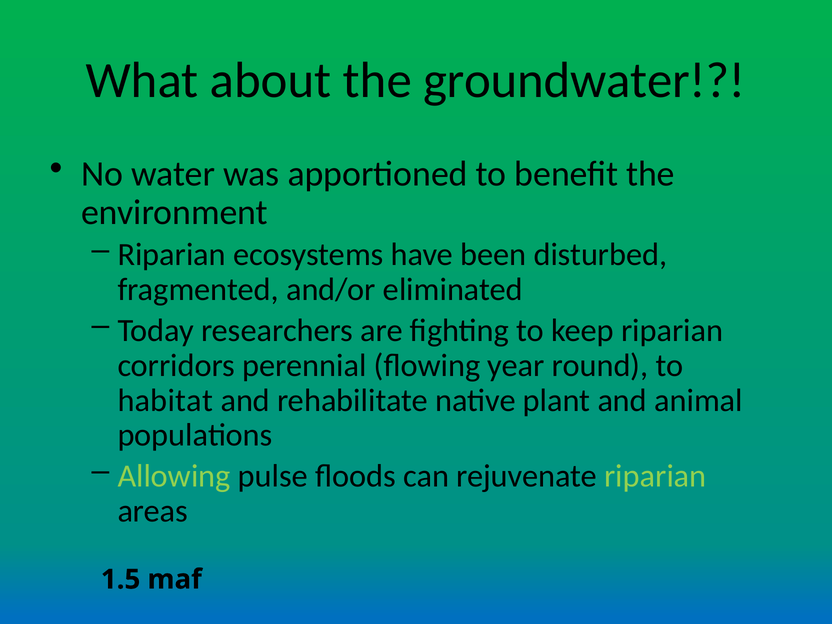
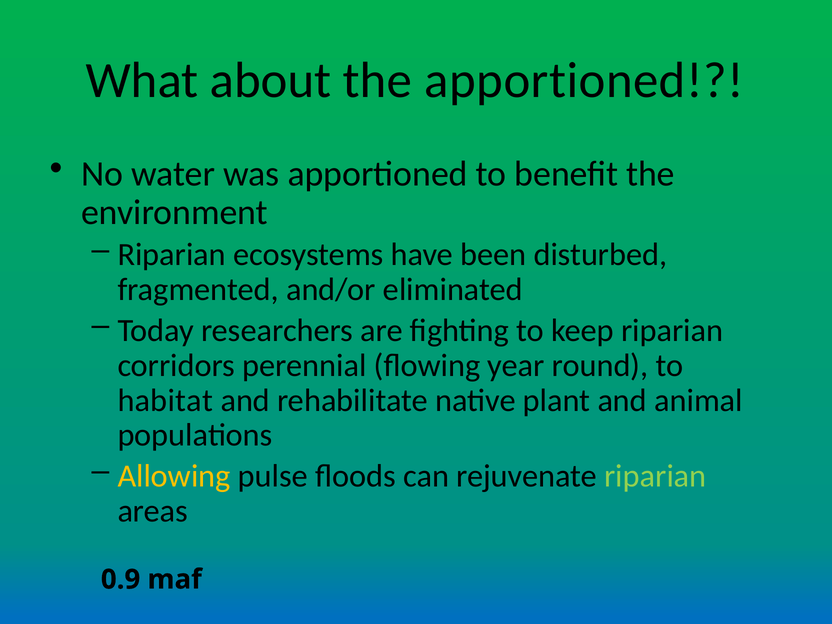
the groundwater: groundwater -> apportioned (584, 81)
Allowing colour: light green -> yellow (174, 476)
1.5: 1.5 -> 0.9 (121, 579)
